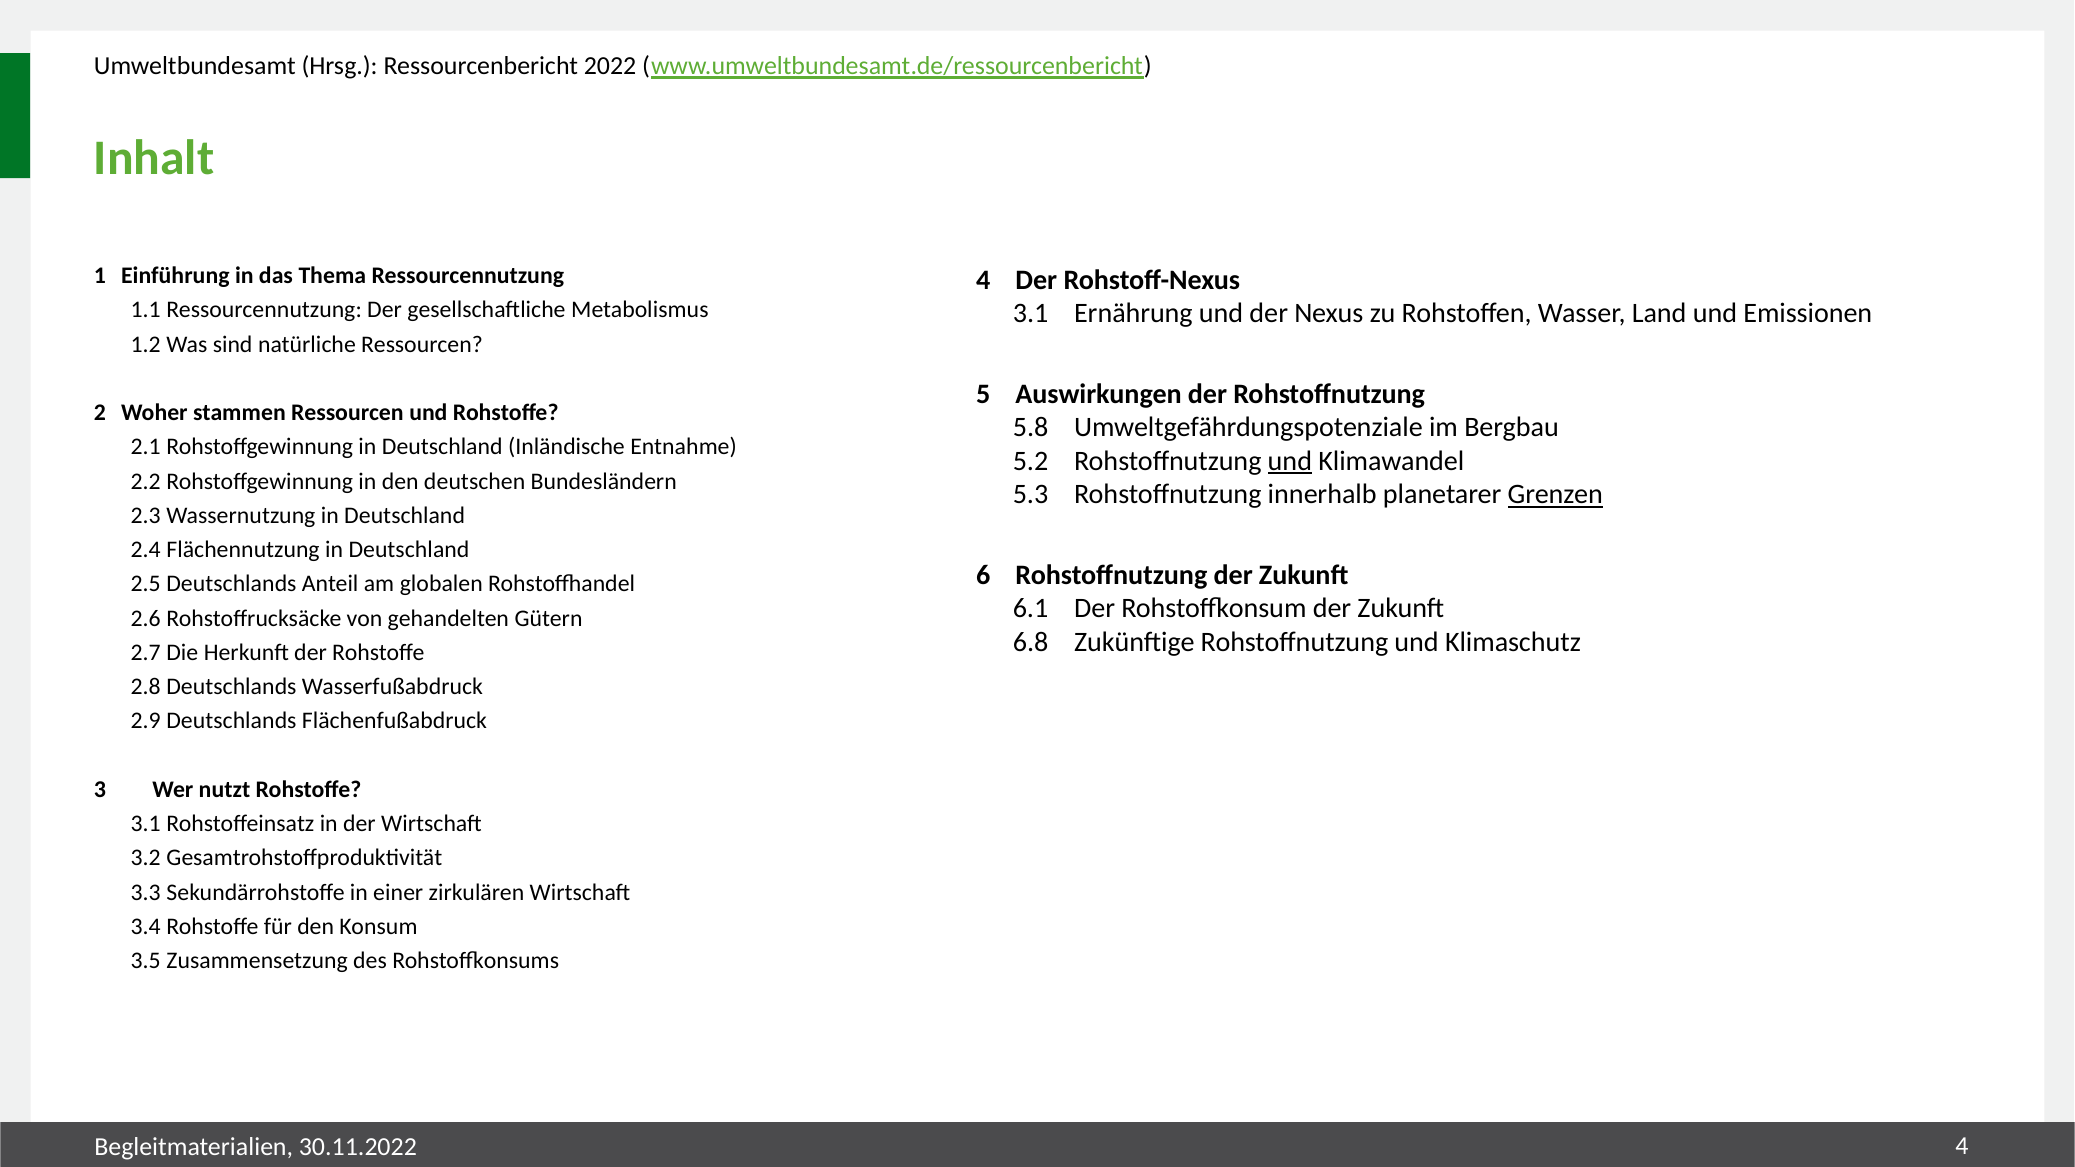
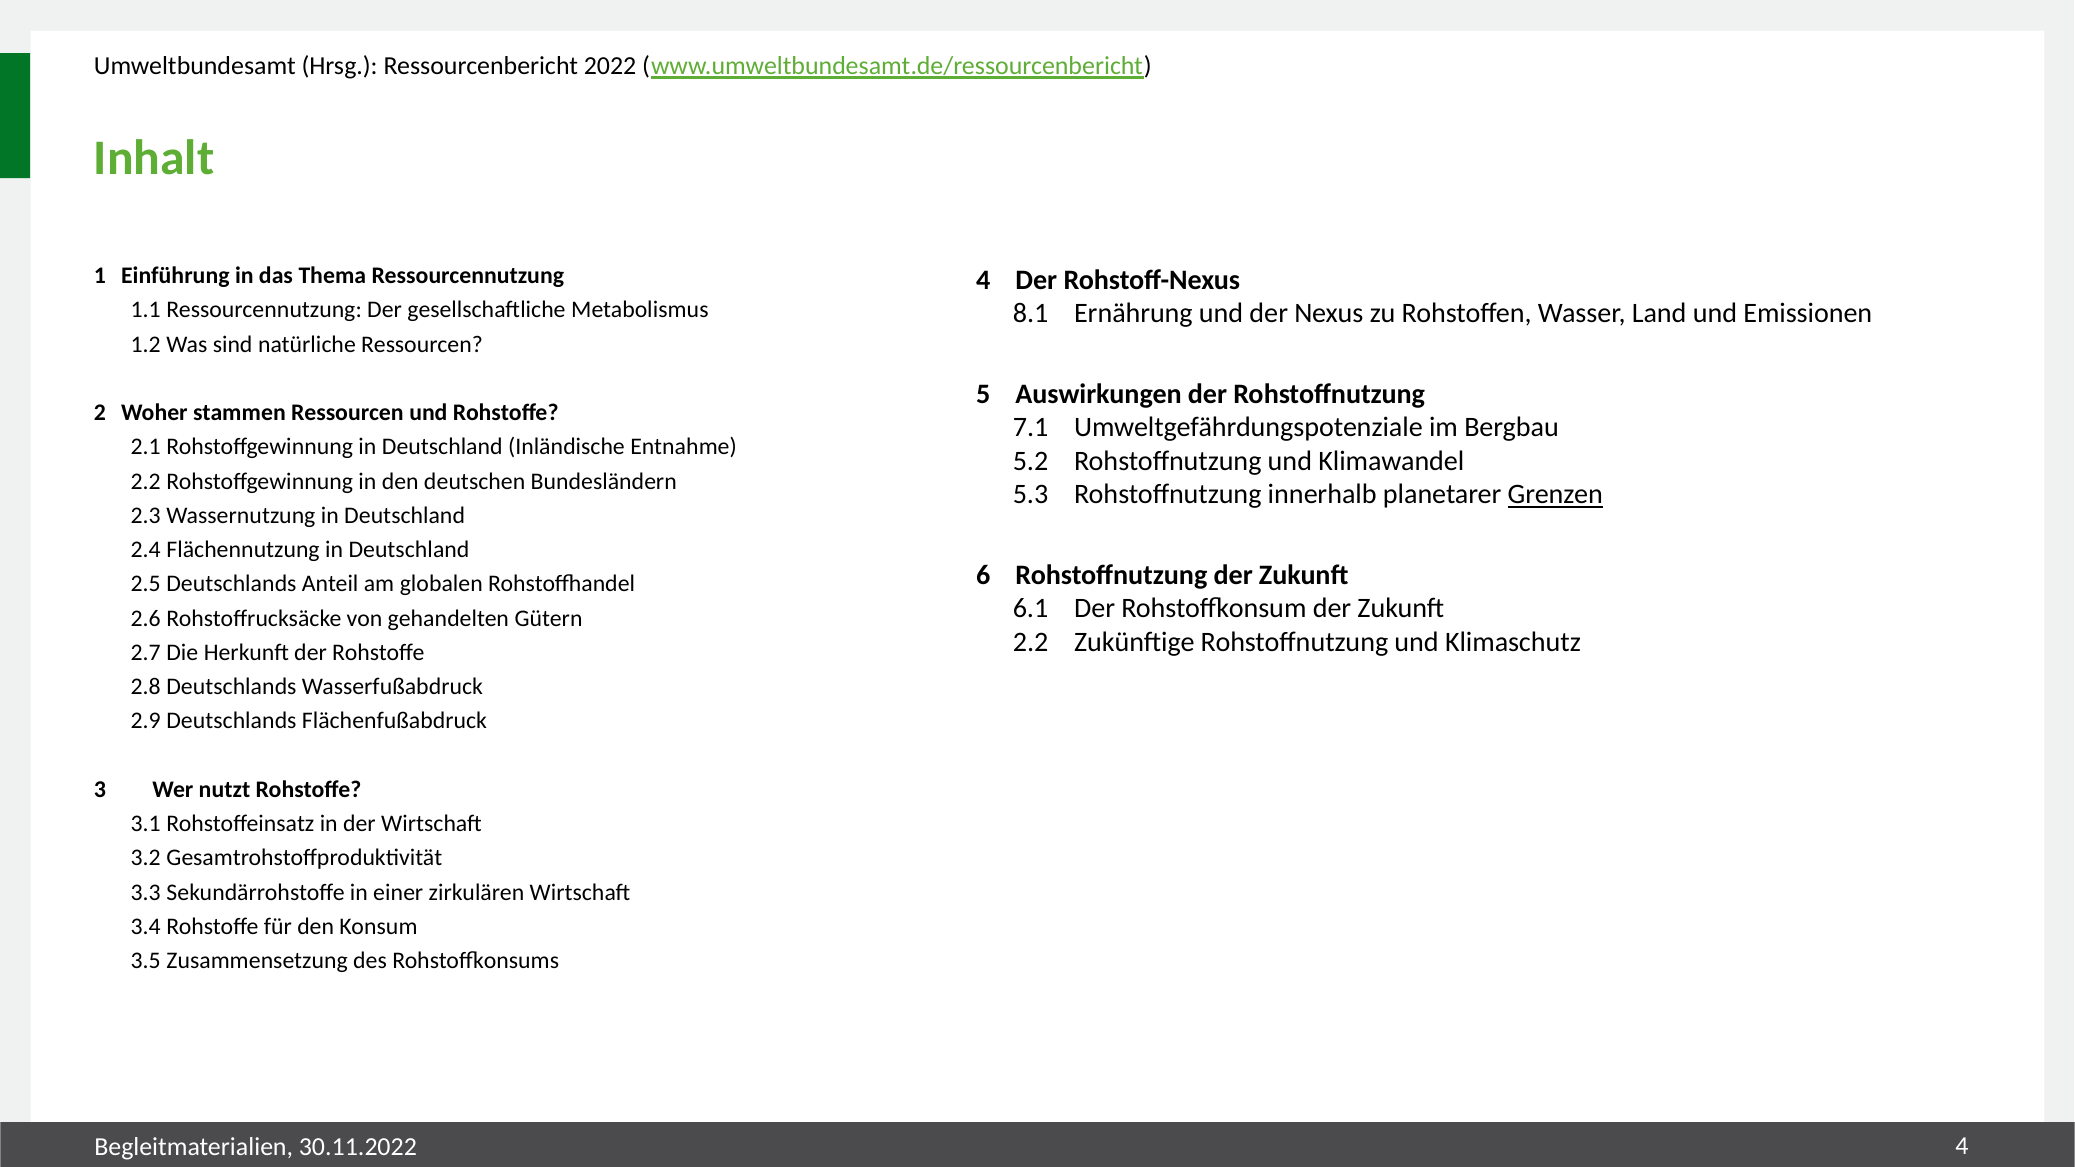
3.1: 3.1 -> 8.1 (1031, 313)
5.8: 5.8 -> 7.1 (1031, 428)
und underline: present -> none (1290, 461)
6.8: 6.8 -> 2.2 (1031, 642)
